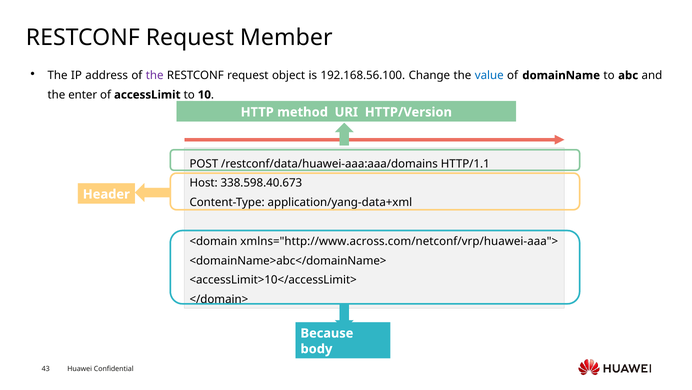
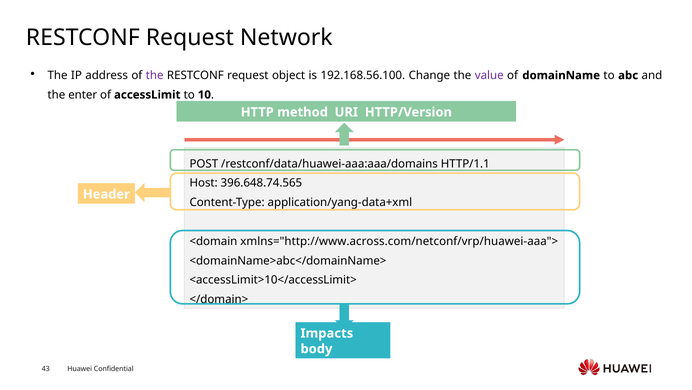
Member: Member -> Network (286, 38)
value colour: blue -> purple (489, 75)
338.598.40.673: 338.598.40.673 -> 396.648.74.565 (261, 183)
Because: Because -> Impacts (327, 333)
